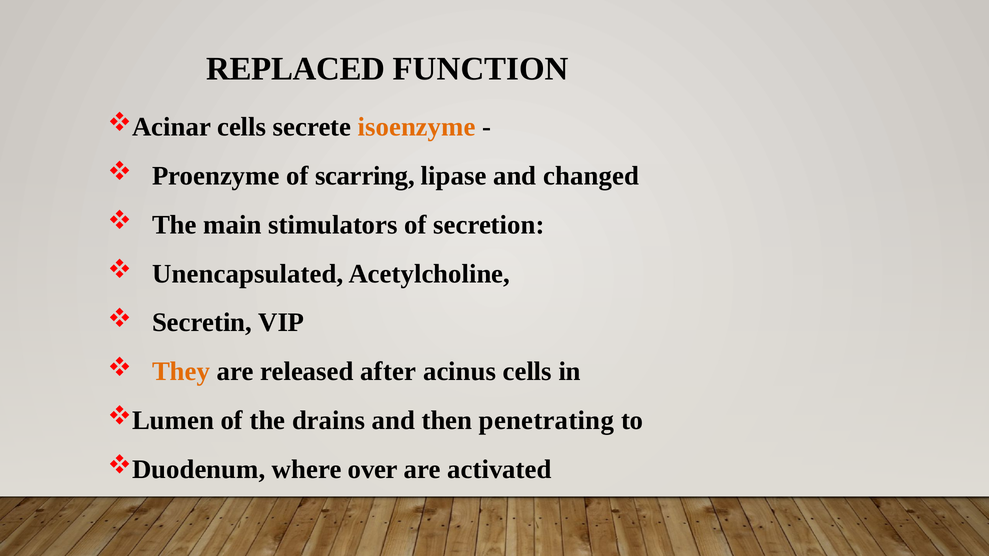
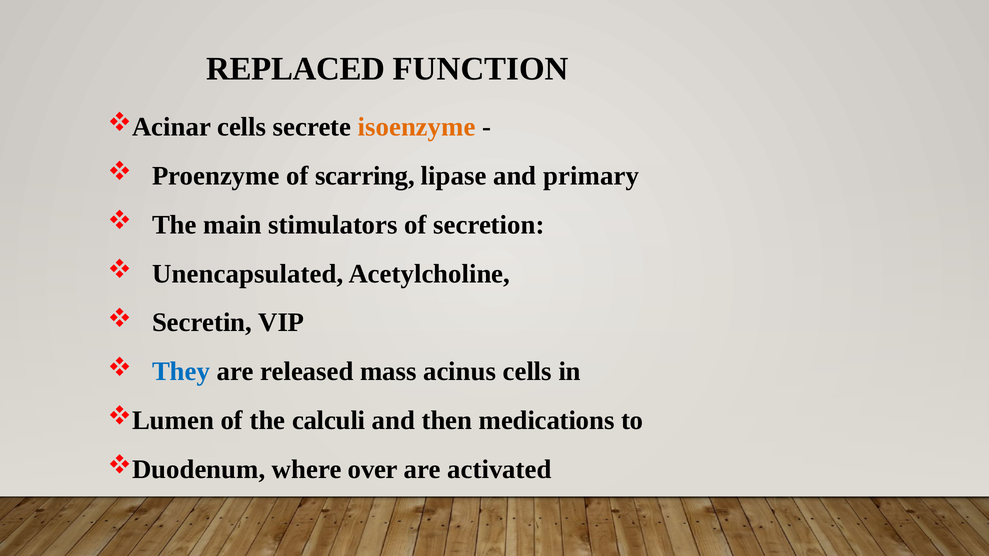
changed: changed -> primary (591, 176)
They colour: orange -> blue (181, 372)
after: after -> mass (388, 372)
drains: drains -> calculi (329, 421)
penetrating: penetrating -> medications (547, 421)
